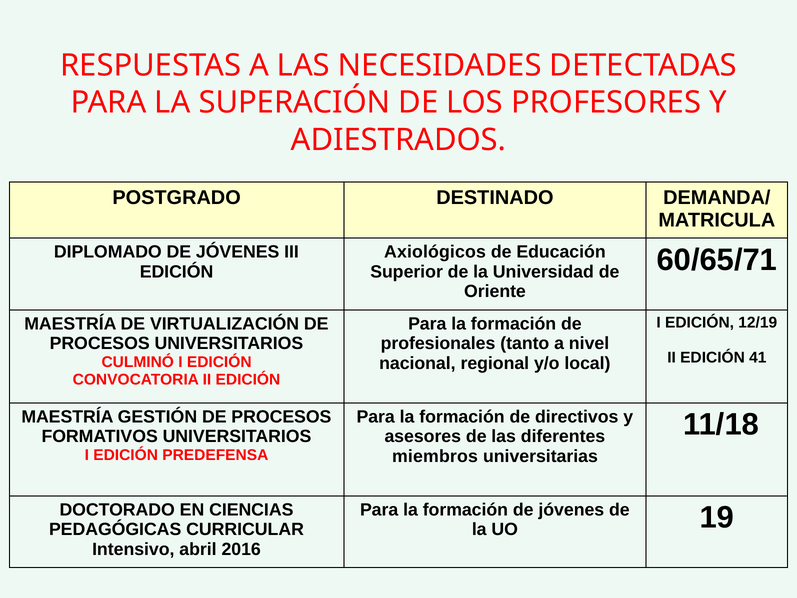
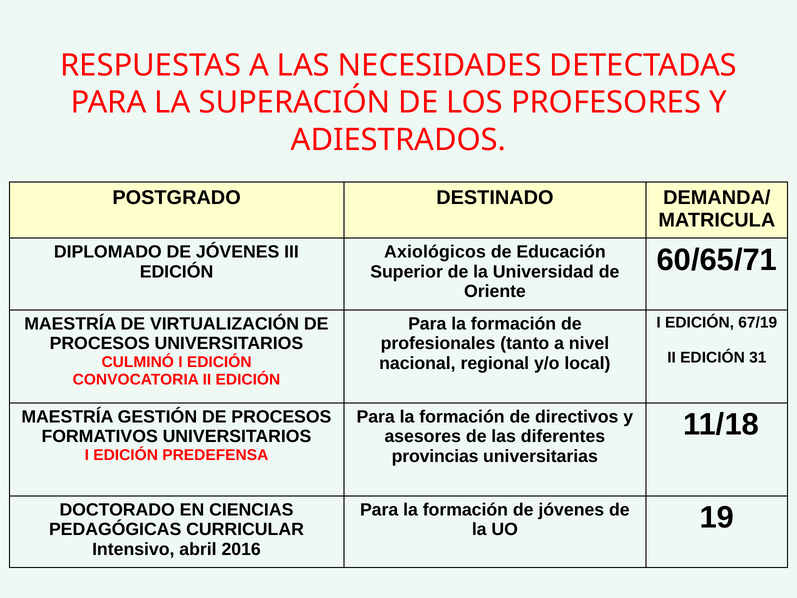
12/19: 12/19 -> 67/19 (758, 323)
41: 41 -> 31 (758, 357)
miembros: miembros -> provincias (435, 456)
